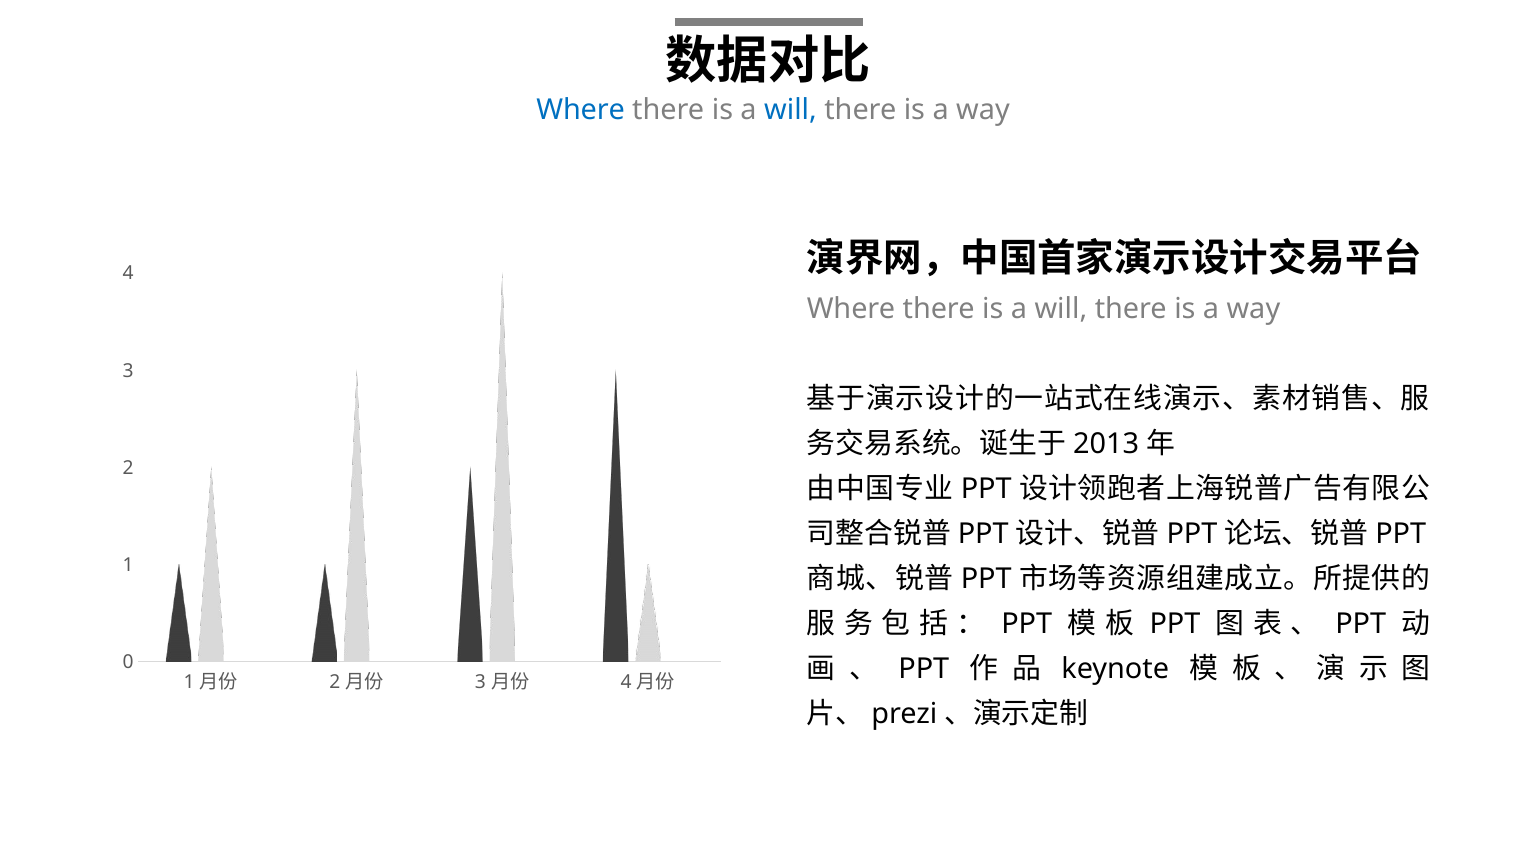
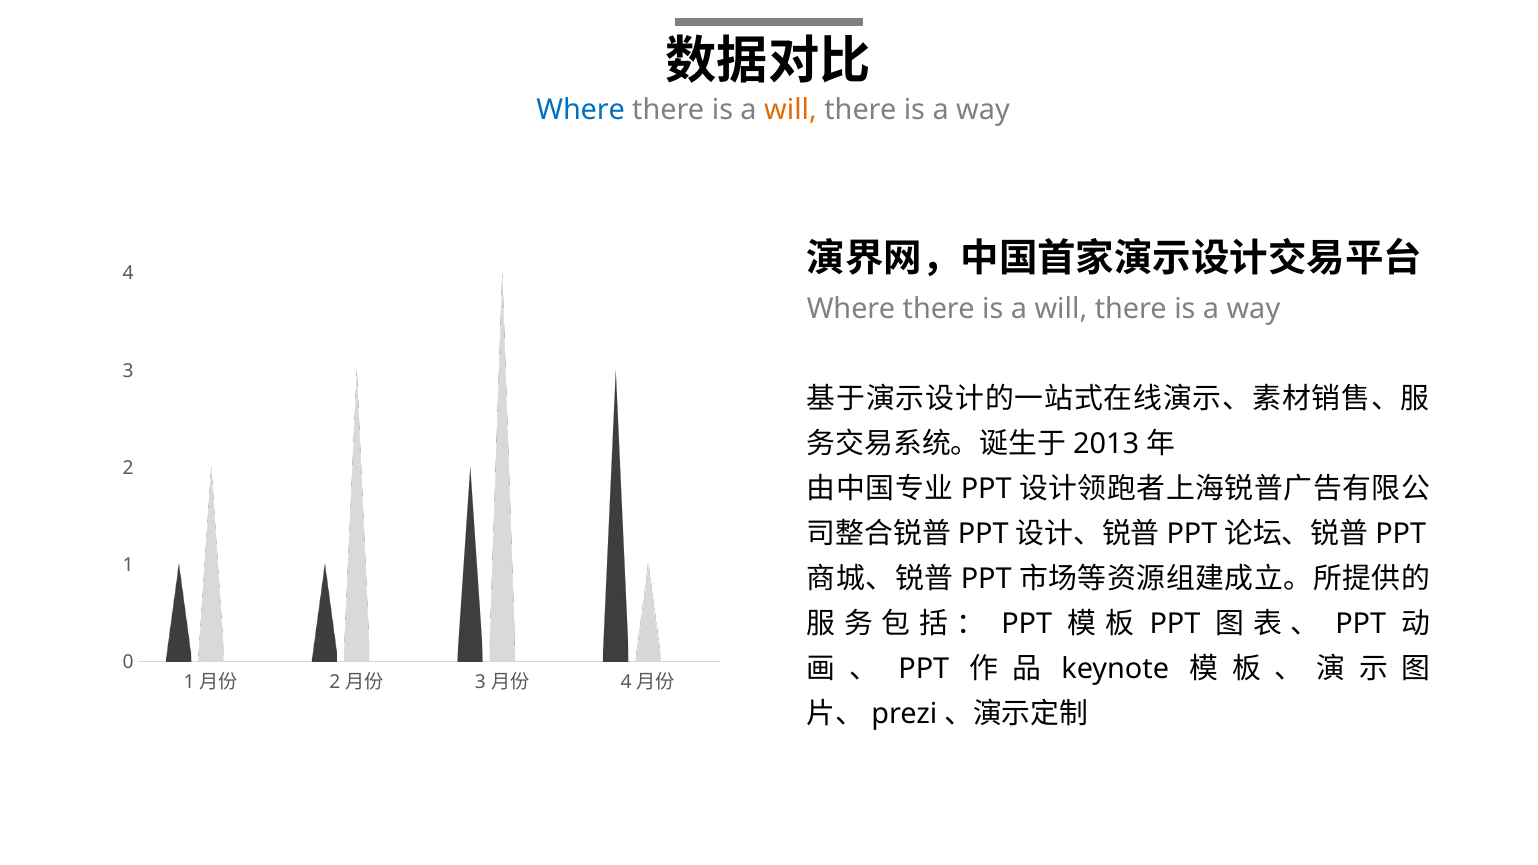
will colour: blue -> orange (791, 110)
